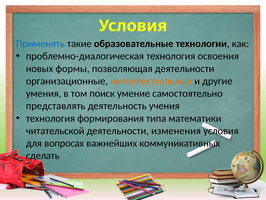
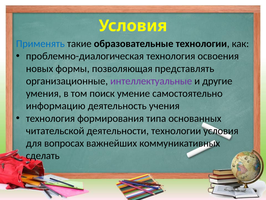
позволяющая деятельности: деятельности -> представлять (185, 68)
интеллектуальные colour: orange -> purple (151, 81)
представлять: представлять -> информацию (56, 106)
математики: математики -> основанных (195, 118)
деятельности изменения: изменения -> технологии (176, 131)
